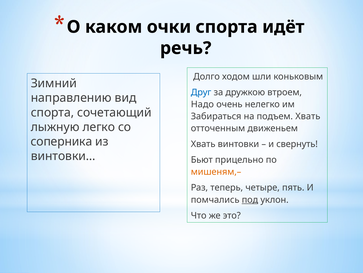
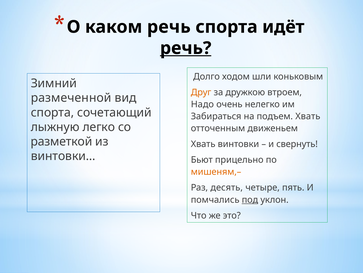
каком очки: очки -> речь (169, 27)
речь underline: none -> present (186, 48)
Друг colour: blue -> orange (201, 92)
направлению: направлению -> размеченной (71, 98)
соперника: соперника -> разметкой (61, 141)
теперь: теперь -> десять (227, 187)
